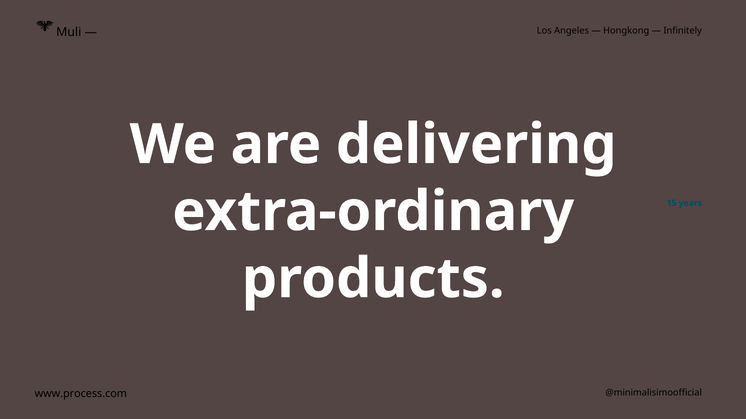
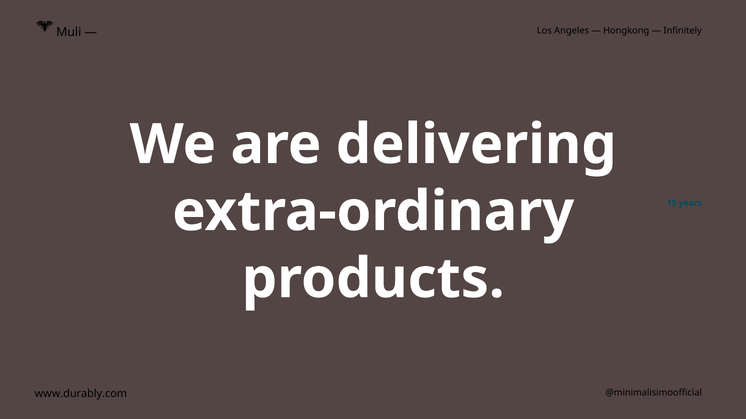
www.process.com: www.process.com -> www.durably.com (81, 394)
